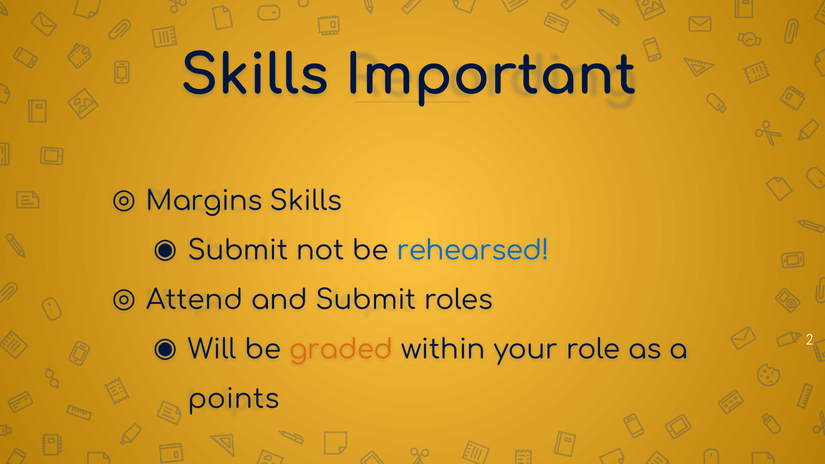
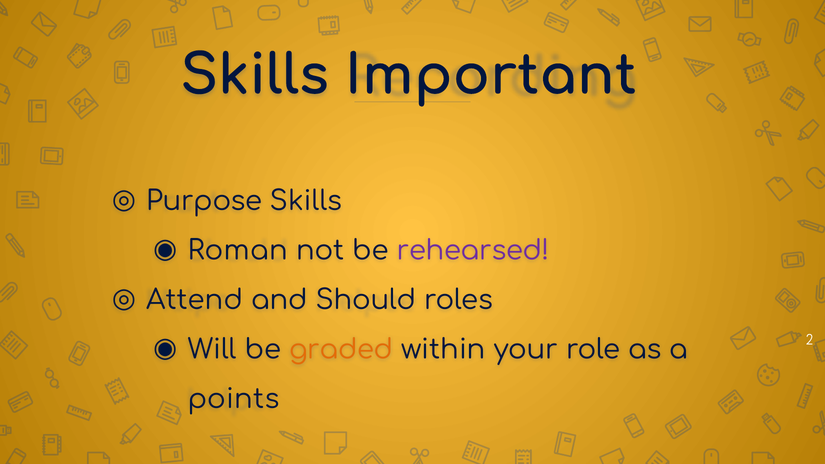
Margins: Margins -> Purpose (204, 201)
Submit: Submit -> Roman (238, 251)
rehearsed colour: blue -> purple (473, 251)
and Submit: Submit -> Should (366, 300)
